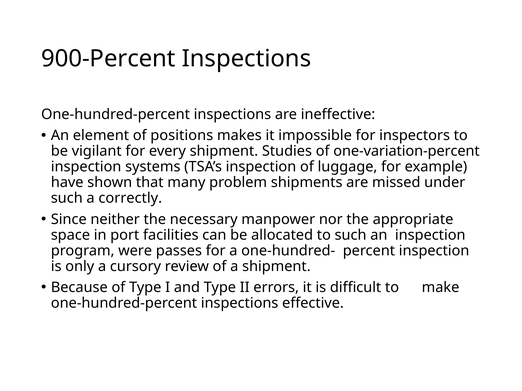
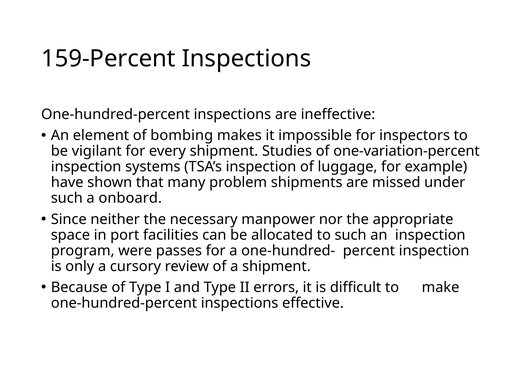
900-Percent: 900-Percent -> 159-Percent (108, 59)
positions: positions -> bombing (182, 136)
correctly: correctly -> onboard (130, 198)
